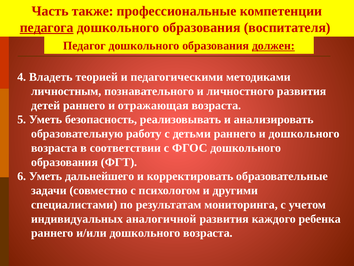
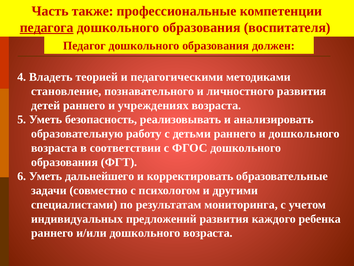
должен underline: present -> none (273, 46)
личностным: личностным -> становление (66, 91)
отражающая: отражающая -> учреждениях (153, 105)
аналогичной: аналогичной -> предложений (161, 218)
